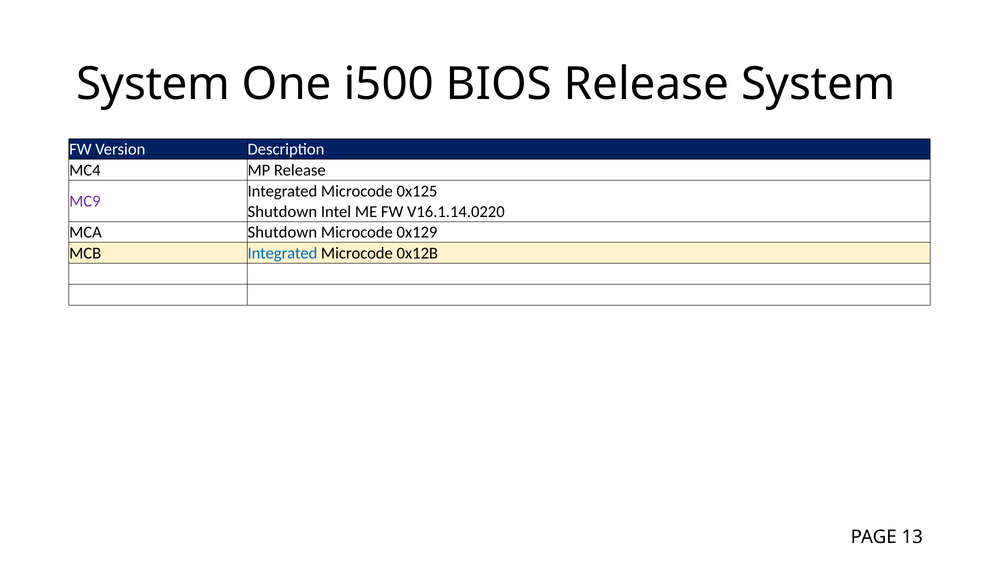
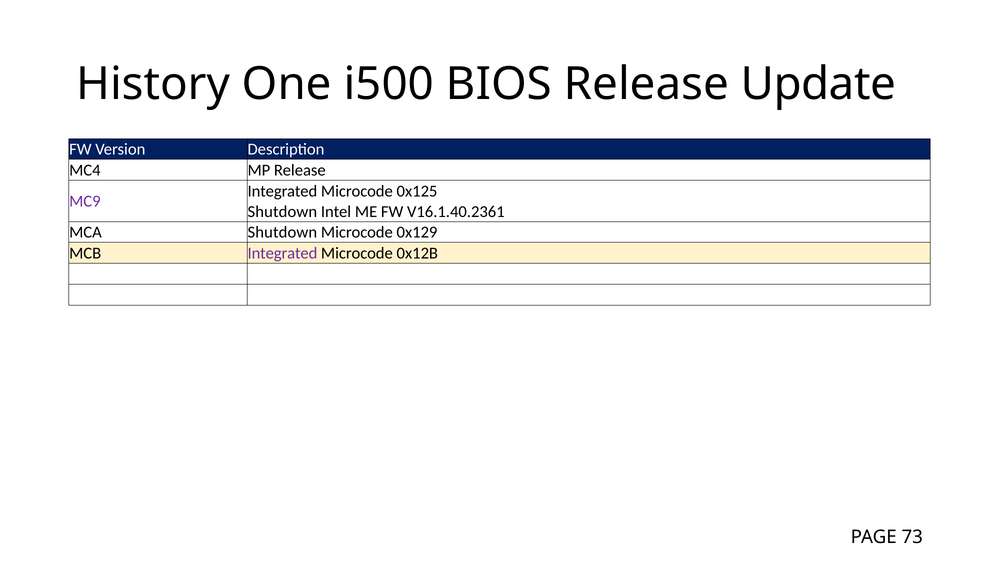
System: System -> History (153, 84)
Release System: System -> Update (818, 84)
V16.1.14.0220: V16.1.14.0220 -> V16.1.40.2361 (456, 212)
Integrated colour: blue -> purple (282, 253)
13: 13 -> 73 (912, 537)
